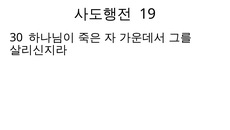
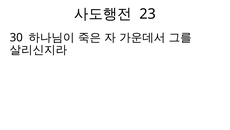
19: 19 -> 23 (148, 14)
